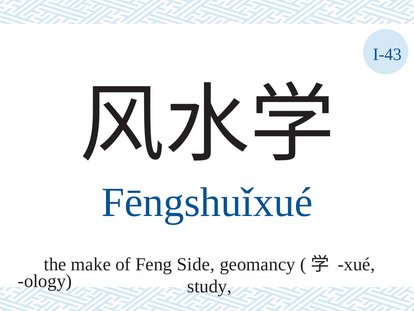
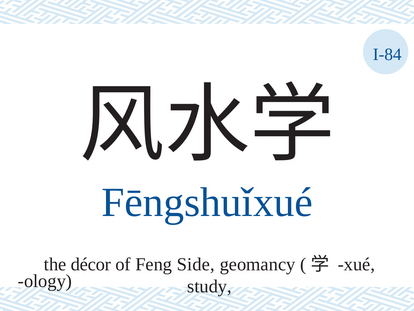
I-43: I-43 -> I-84 (387, 54)
make: make -> décor (91, 264)
